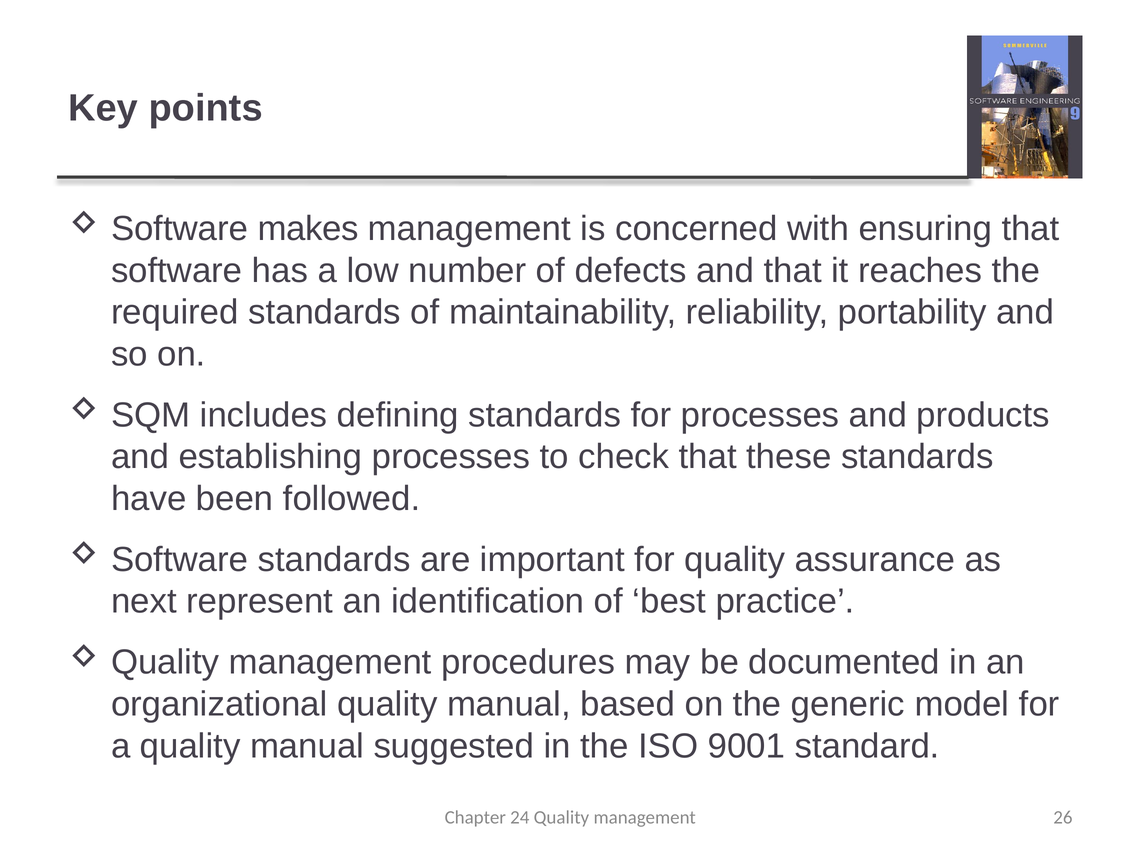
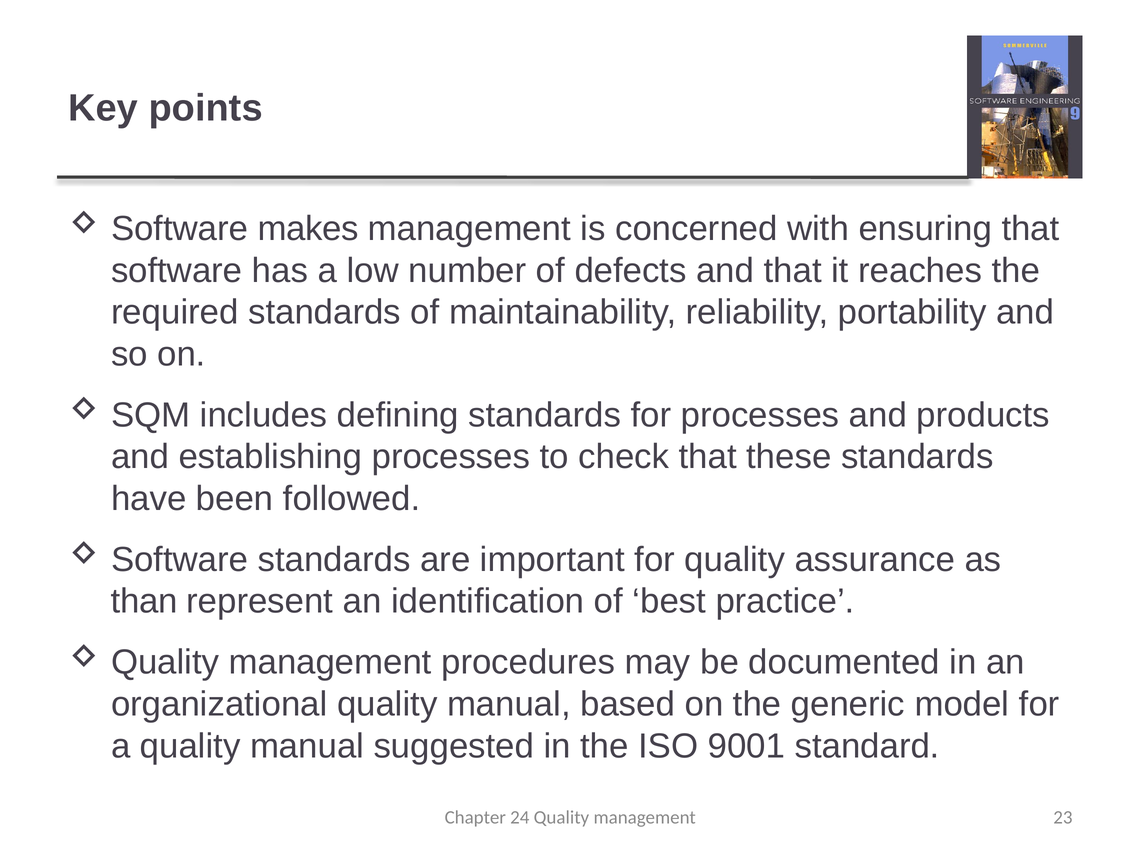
next: next -> than (144, 601)
26: 26 -> 23 (1063, 817)
